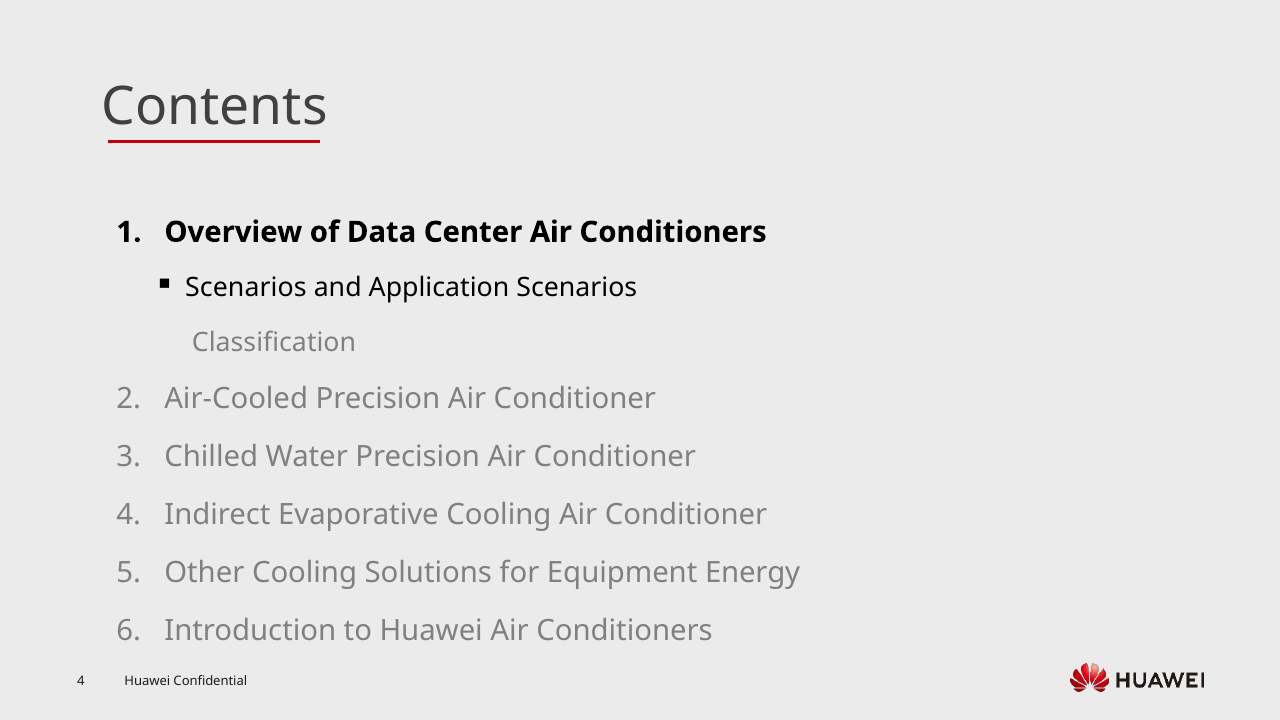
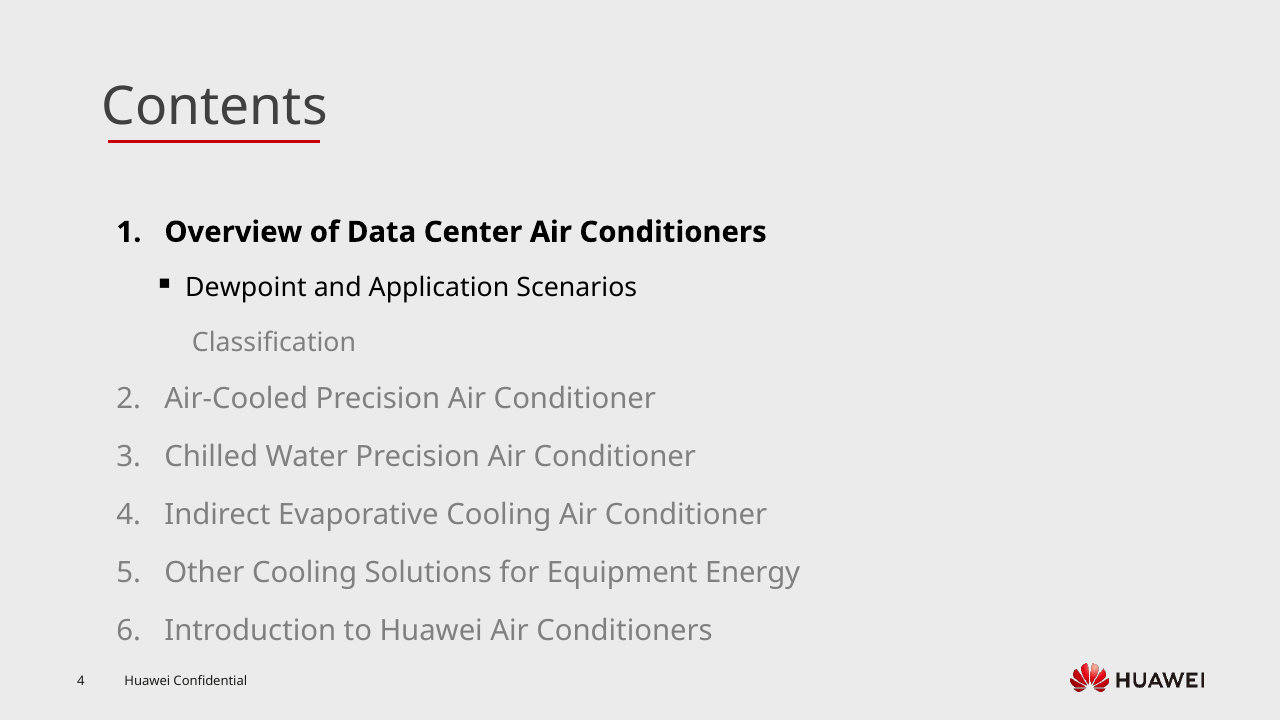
Scenarios: Scenarios -> Dewpoint (246, 288)
